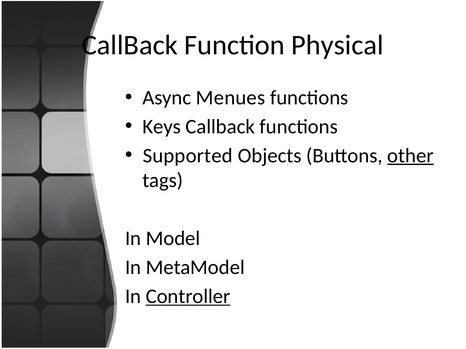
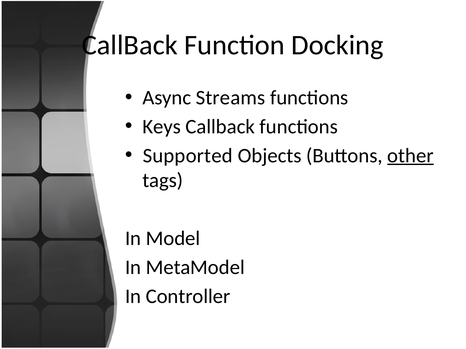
Physical: Physical -> Docking (337, 45)
Menues: Menues -> Streams (231, 98)
Controller underline: present -> none (188, 297)
